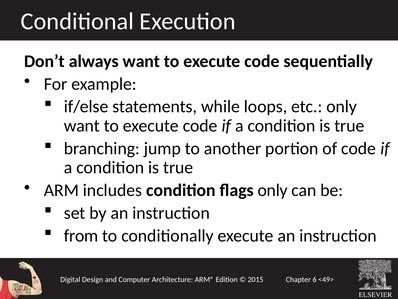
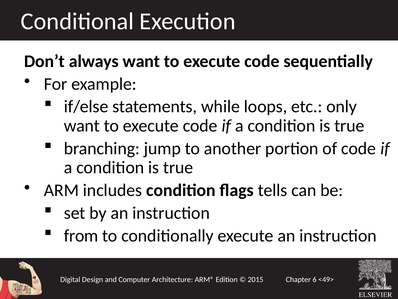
flags only: only -> tells (273, 190)
